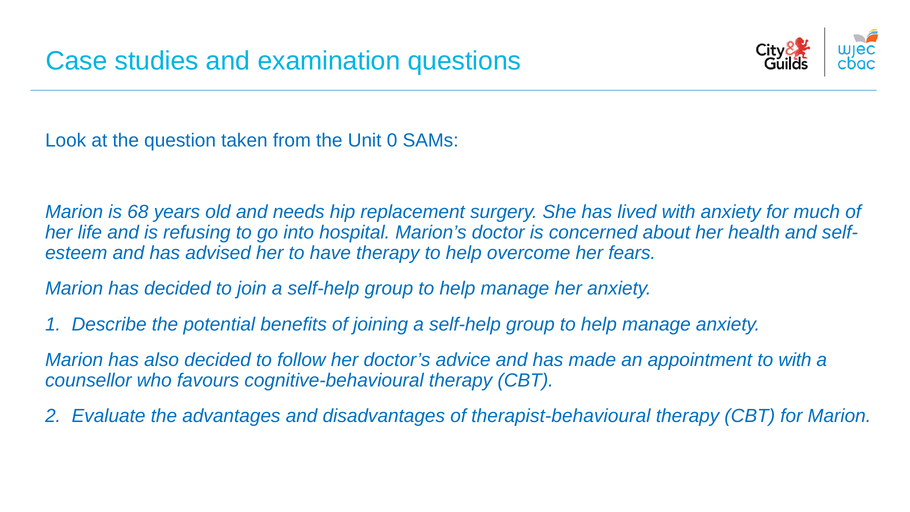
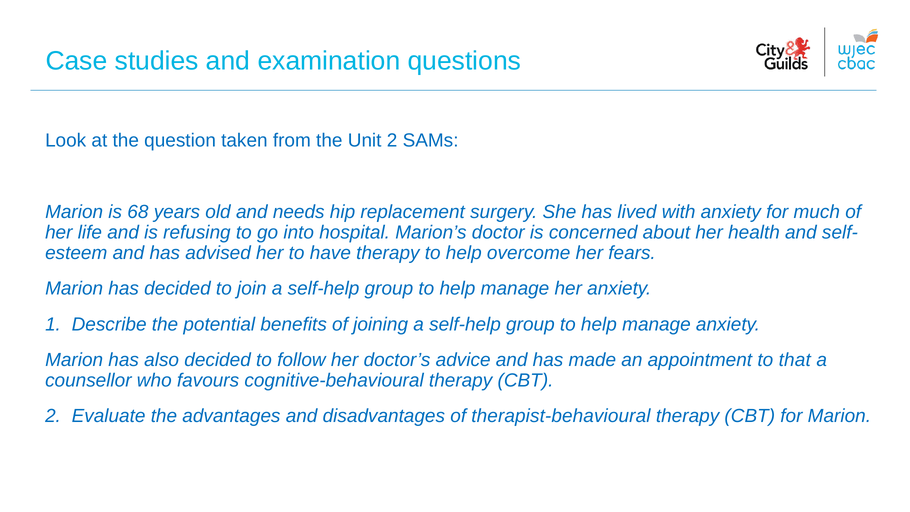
Unit 0: 0 -> 2 (392, 141)
to with: with -> that (795, 360)
